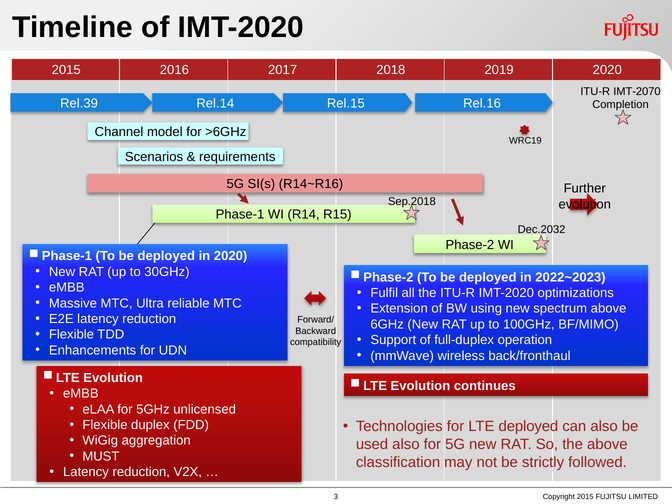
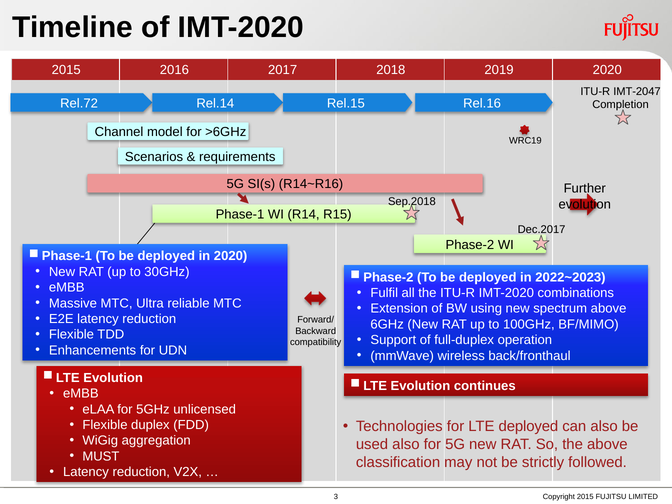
IMT-2070: IMT-2070 -> IMT-2047 (637, 91)
Rel.39: Rel.39 -> Rel.72 (79, 103)
Dec.2032: Dec.2032 -> Dec.2017 (542, 230)
optimizations: optimizations -> combinations (576, 293)
